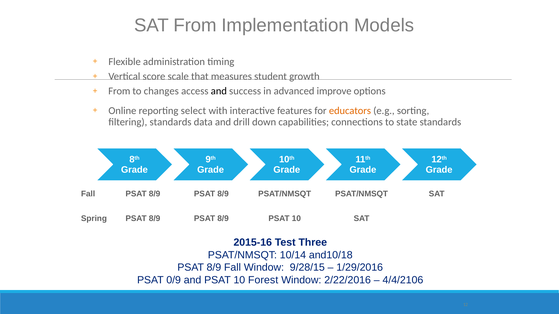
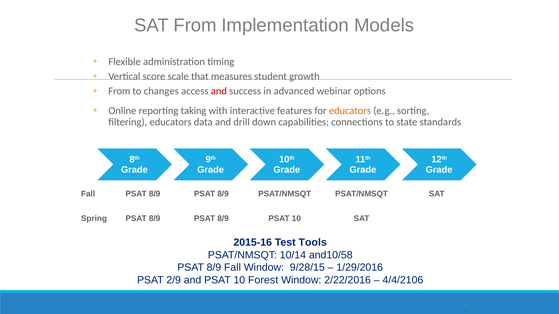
and colour: black -> red (219, 91)
improve: improve -> webinar (334, 91)
select: select -> taking (194, 111)
filtering standards: standards -> educators (171, 122)
Three: Three -> Tools (313, 243)
and10/18: and10/18 -> and10/58 (331, 255)
0/9: 0/9 -> 2/9 (174, 280)
